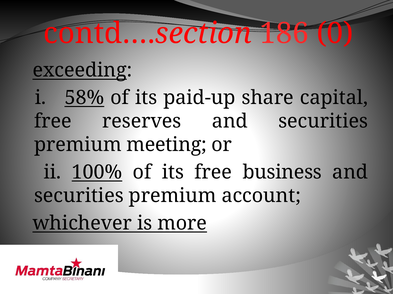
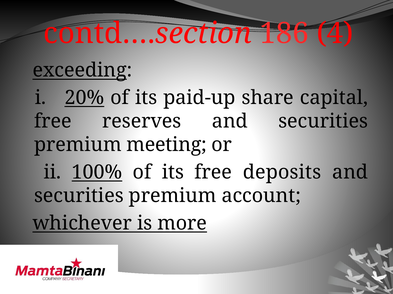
0: 0 -> 4 (335, 33)
58%: 58% -> 20% (84, 98)
business: business -> deposits (282, 173)
